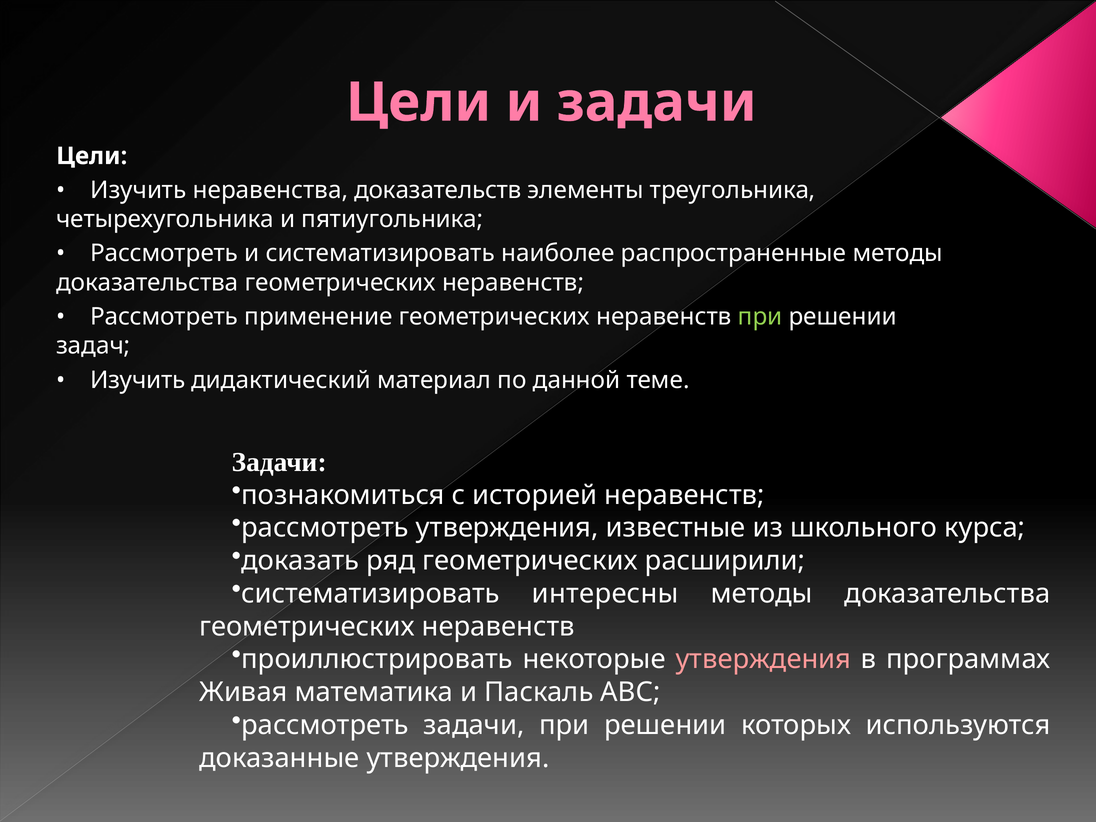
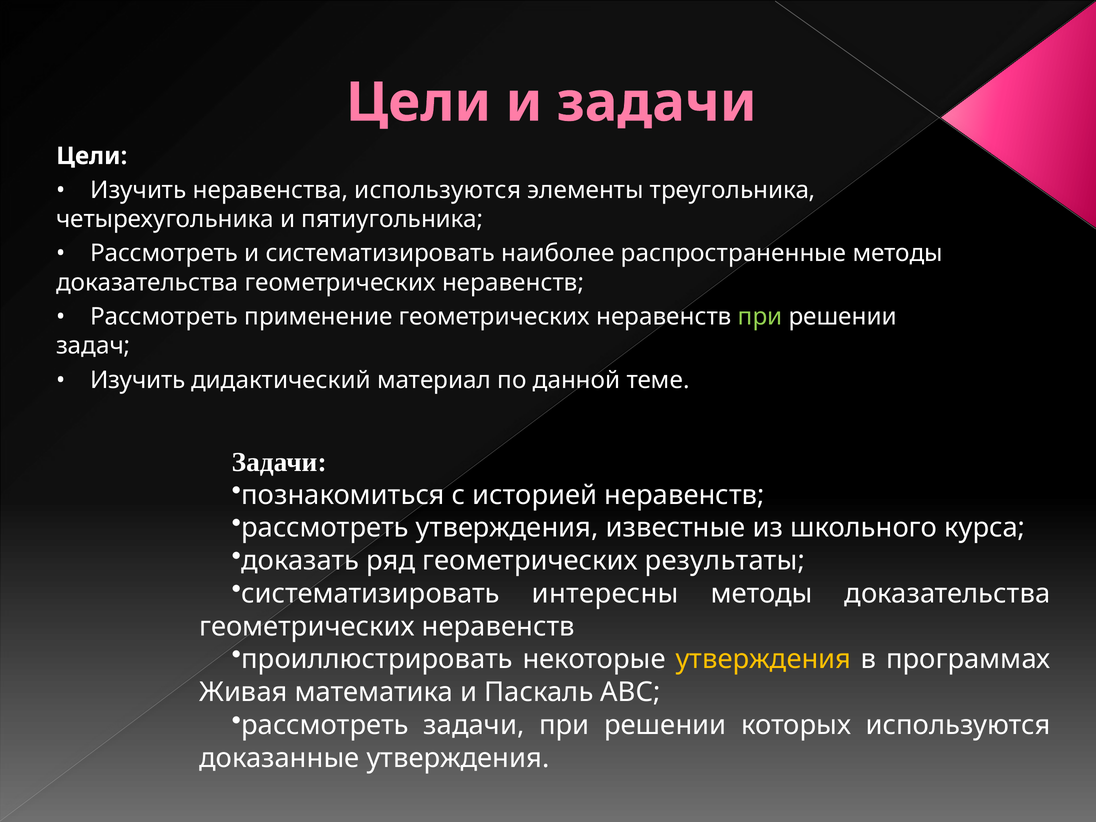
неравенства доказательств: доказательств -> используются (438, 190)
расширили: расширили -> результаты (725, 561)
утверждения colour: pink -> yellow (763, 659)
